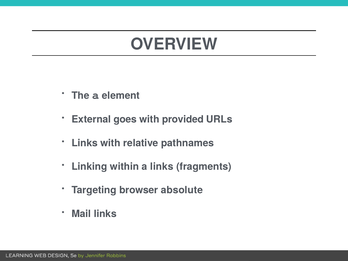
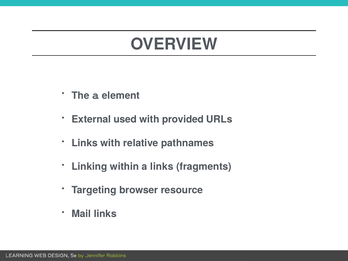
goes: goes -> used (125, 119)
absolute: absolute -> resource (182, 190)
